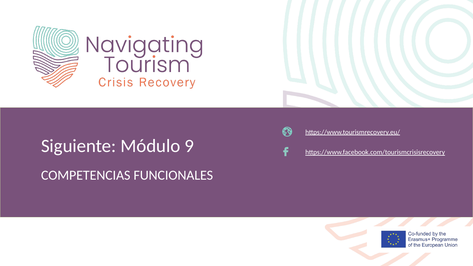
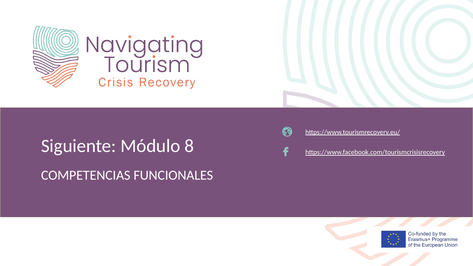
9: 9 -> 8 (189, 146)
